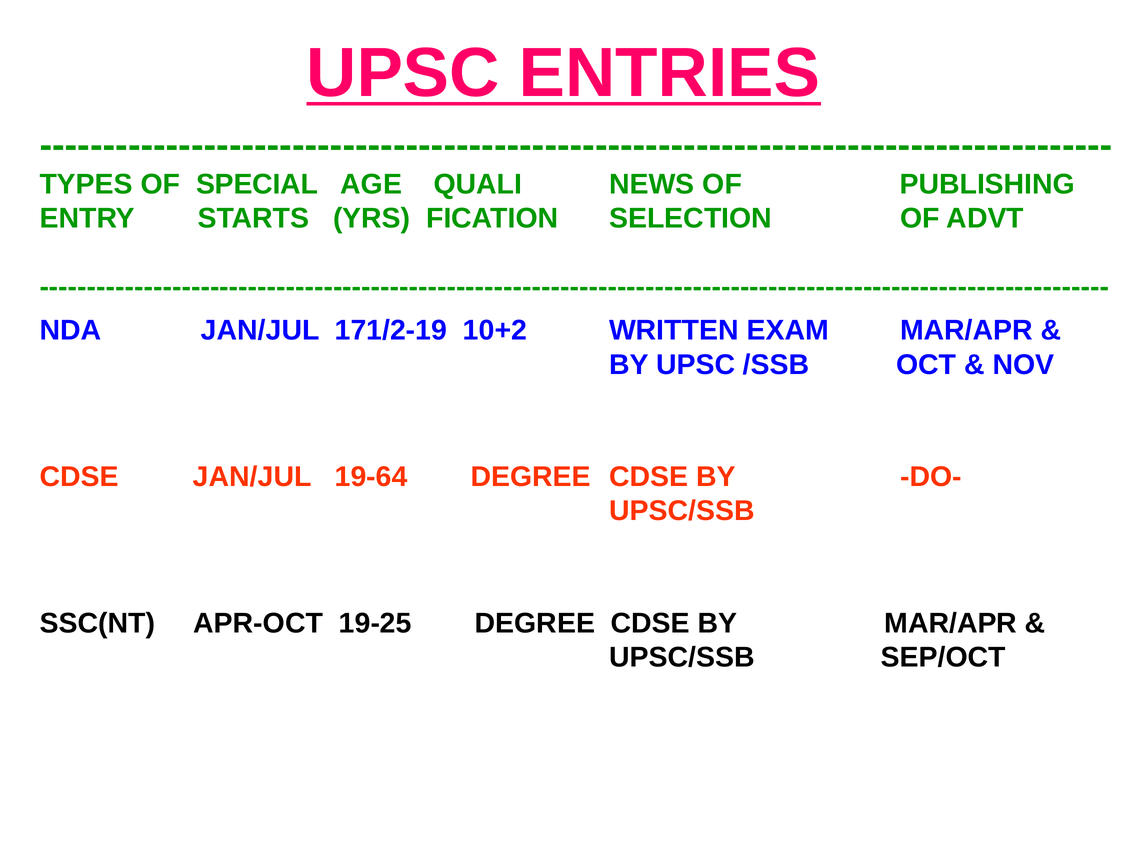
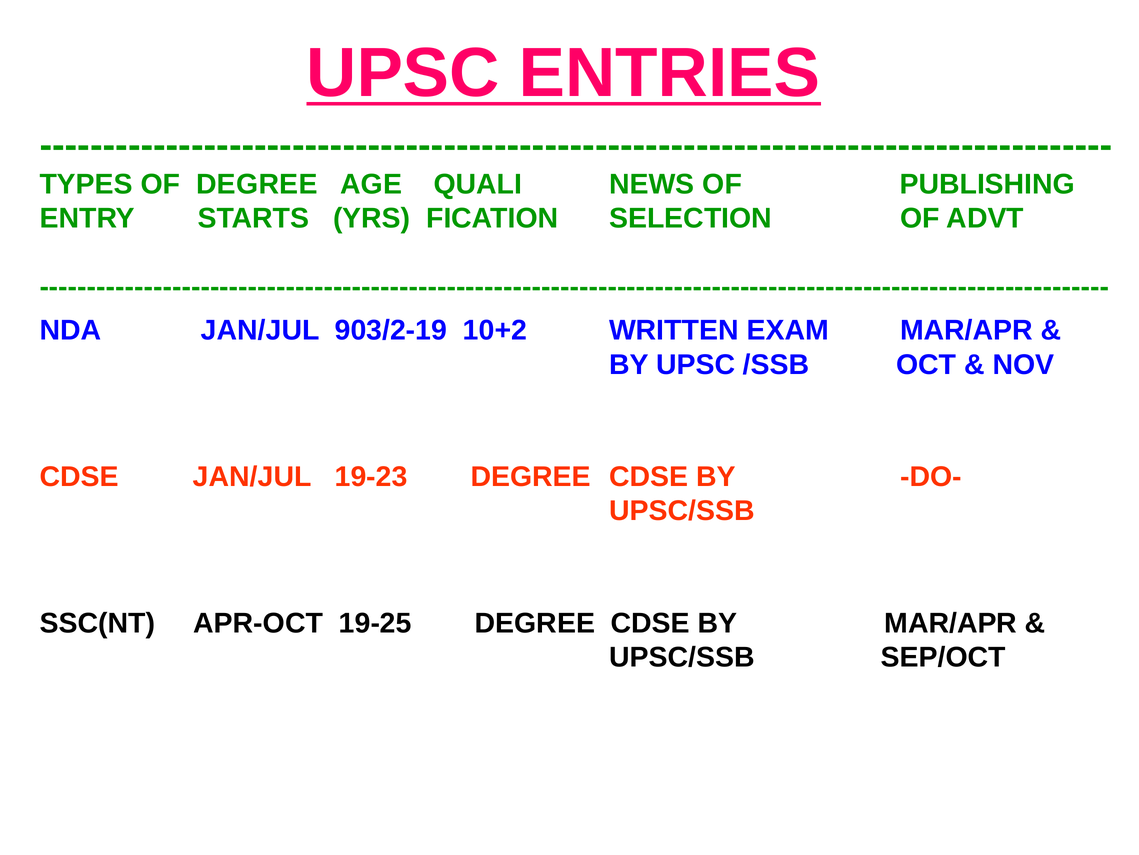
OF SPECIAL: SPECIAL -> DEGREE (257, 184)
171/2-19: 171/2-19 -> 903/2-19 (391, 330)
19-64: 19-64 -> 19-23 (371, 476)
